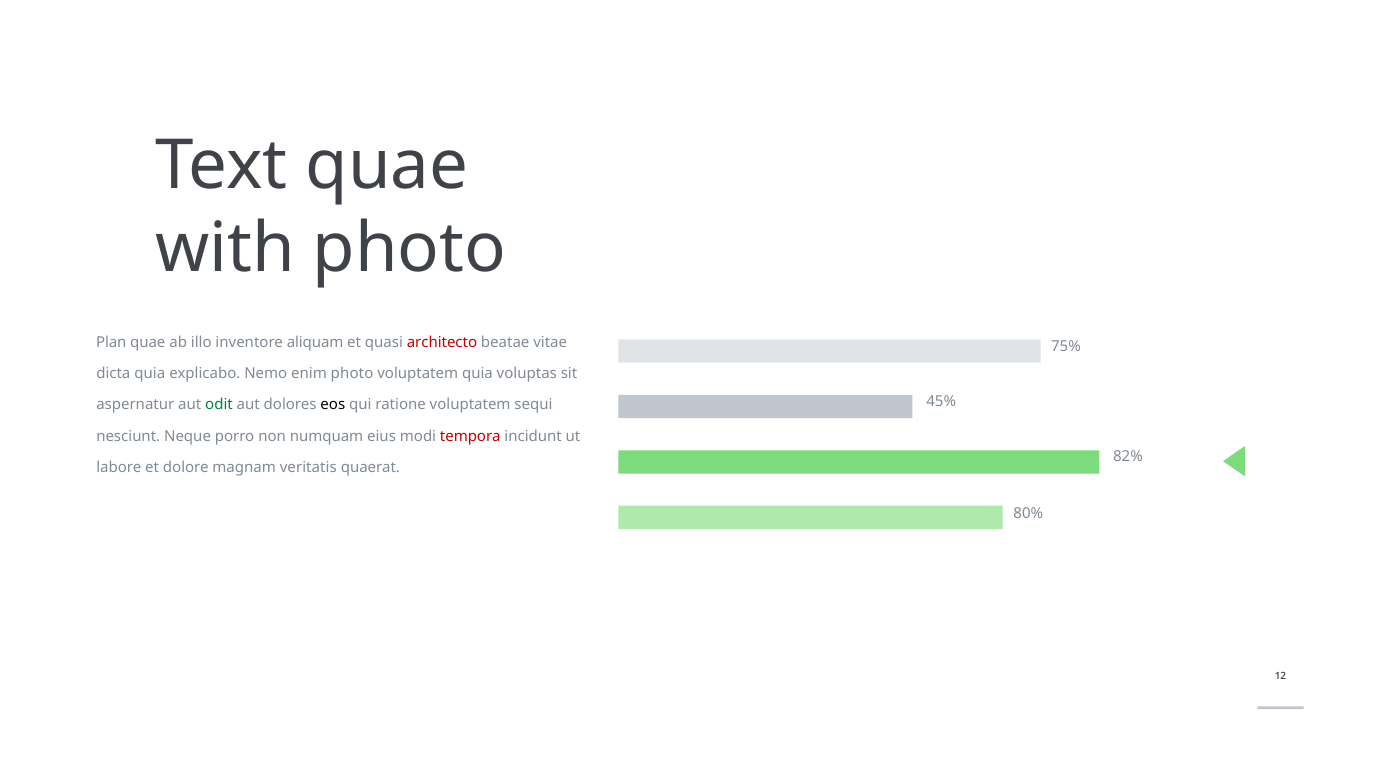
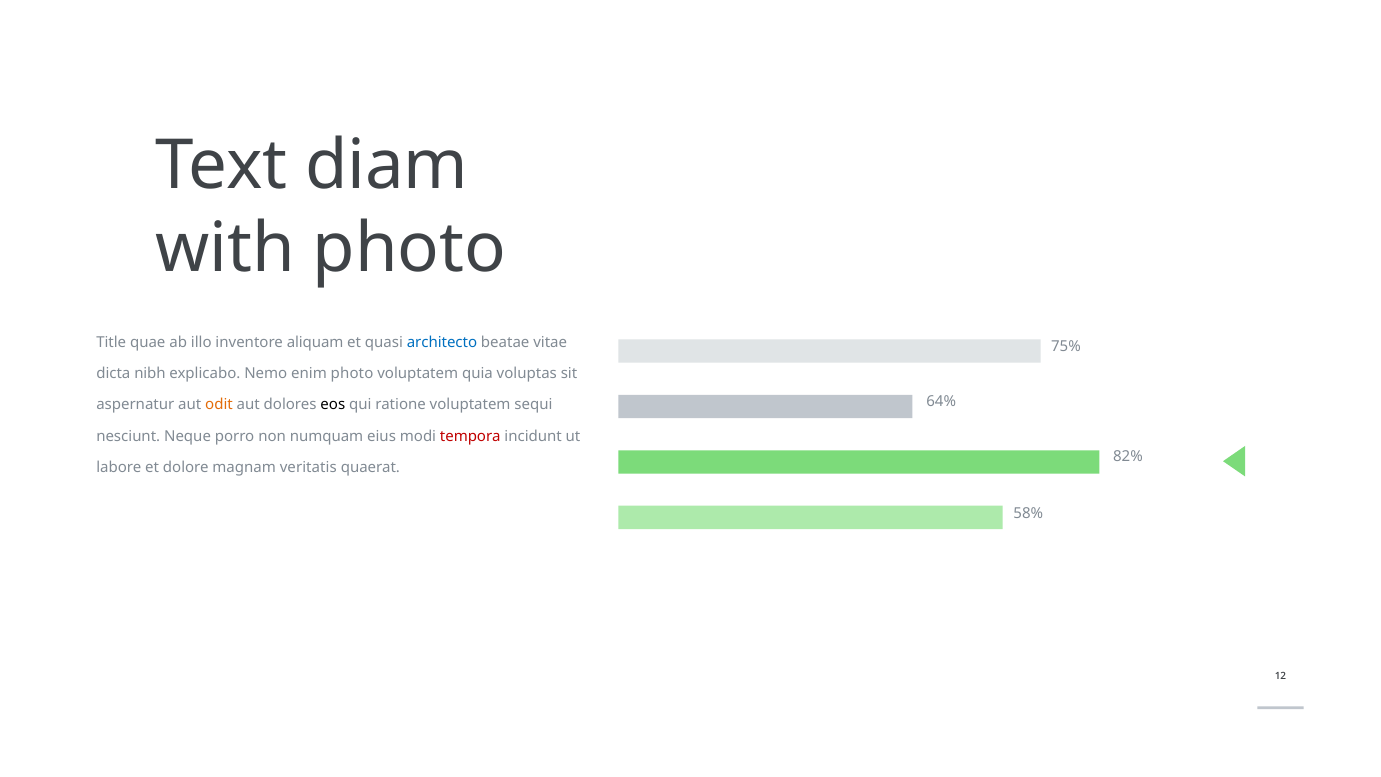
Text quae: quae -> diam (387, 166)
Plan: Plan -> Title (111, 342)
architecto colour: red -> blue (442, 342)
dicta quia: quia -> nibh (150, 374)
45%: 45% -> 64% (941, 401)
odit colour: green -> orange (219, 405)
80%: 80% -> 58% (1028, 513)
